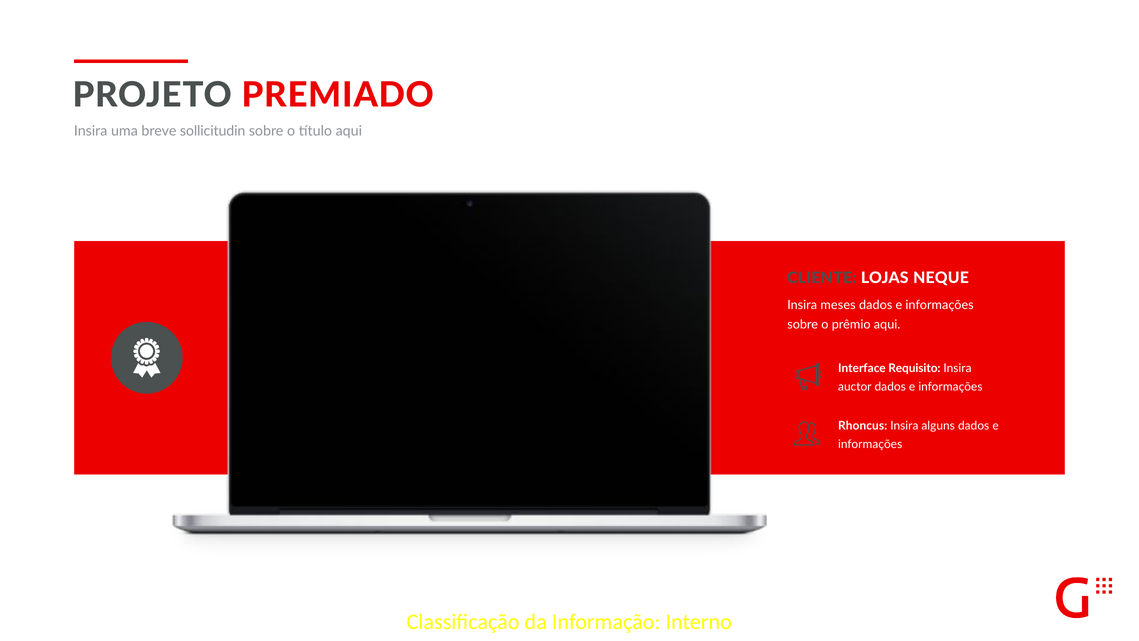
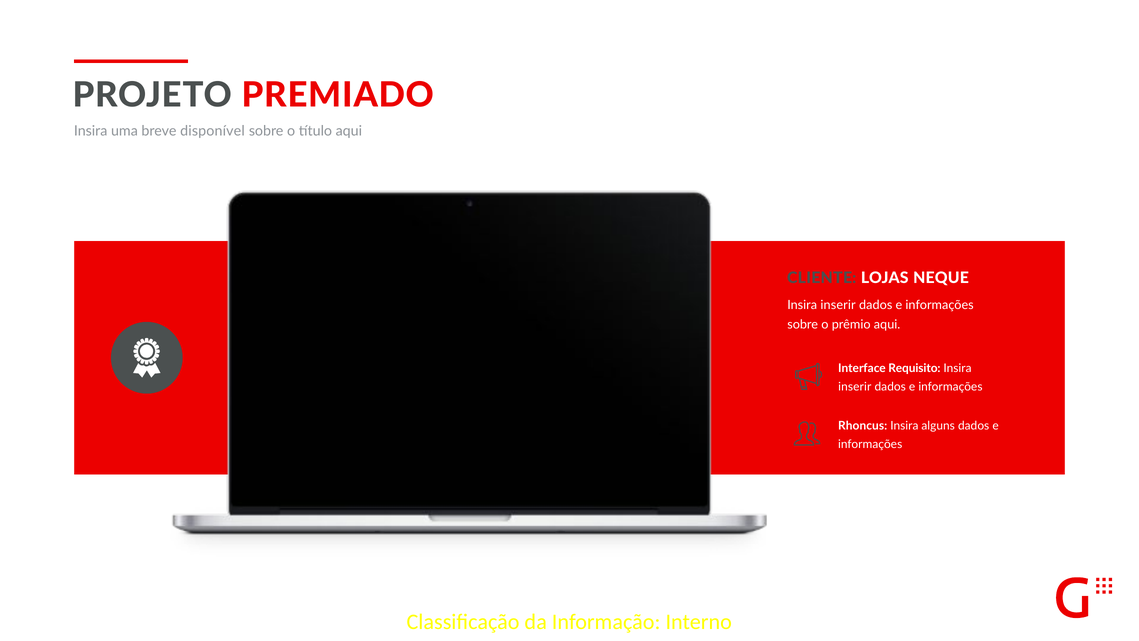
sollicitudin: sollicitudin -> disponível (212, 131)
meses: meses -> inserir (838, 305)
auctor: auctor -> inserir (855, 387)
